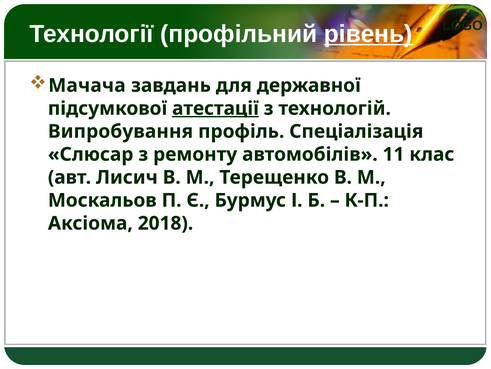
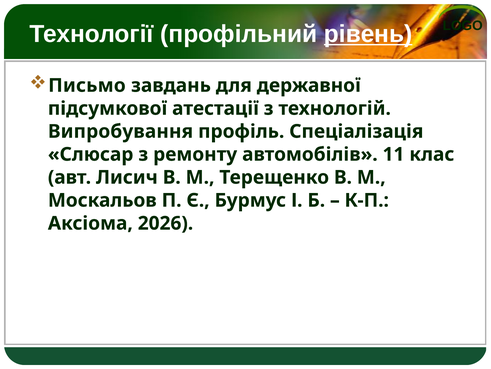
Мачача: Мачача -> Письмо (87, 85)
атестації underline: present -> none (215, 108)
2018: 2018 -> 2026 (165, 223)
